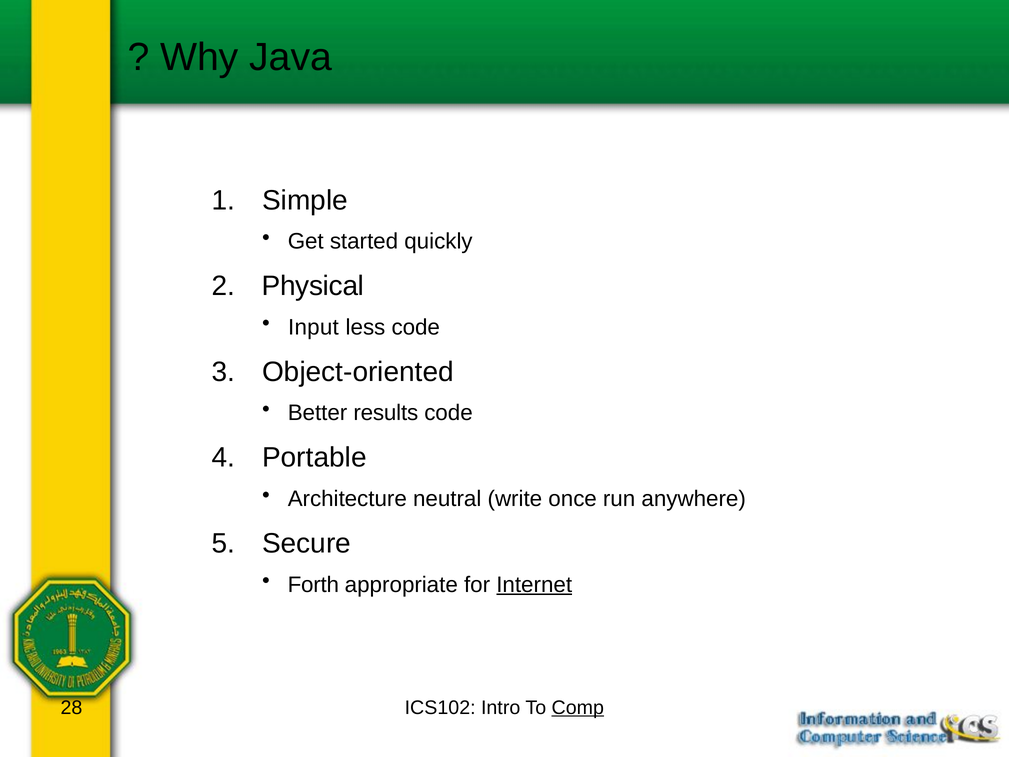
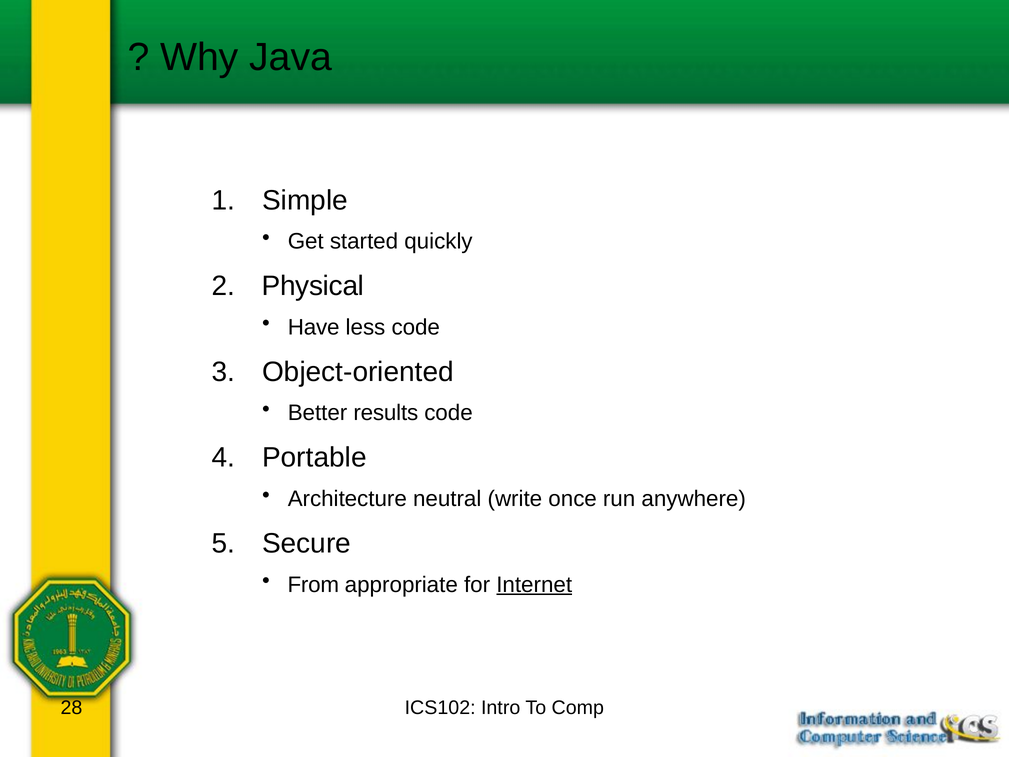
Input: Input -> Have (314, 327)
Forth: Forth -> From (313, 584)
Comp underline: present -> none (578, 707)
